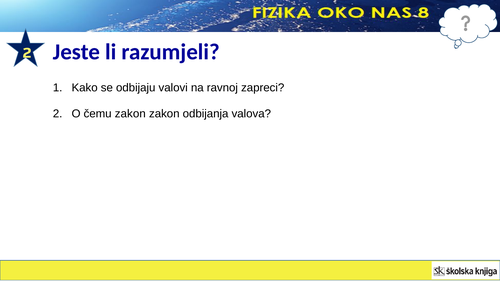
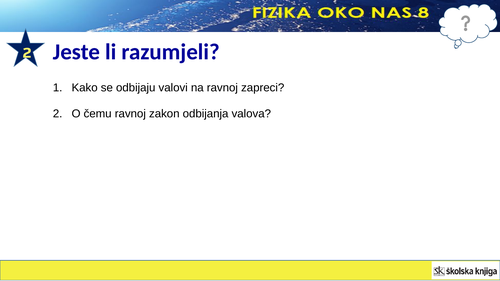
čemu zakon: zakon -> ravnoj (130, 114)
